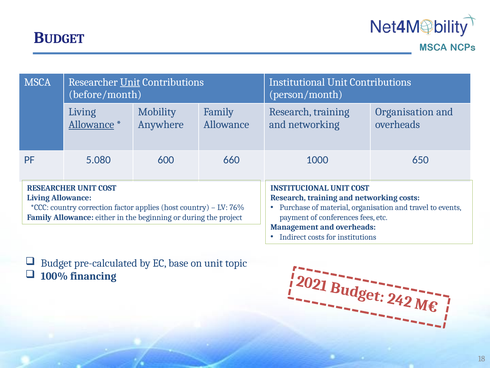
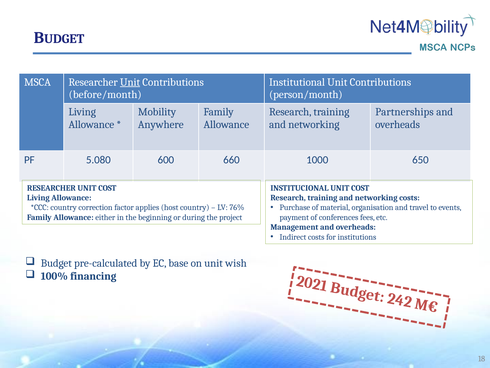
Organisation: Organisation -> Partnerships (404, 112)
Allowance underline: present -> none (91, 124)
topic: topic -> wish (236, 263)
